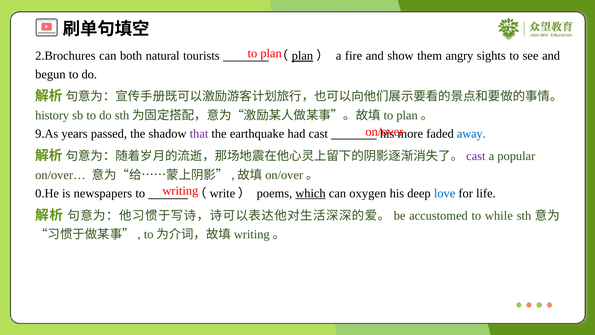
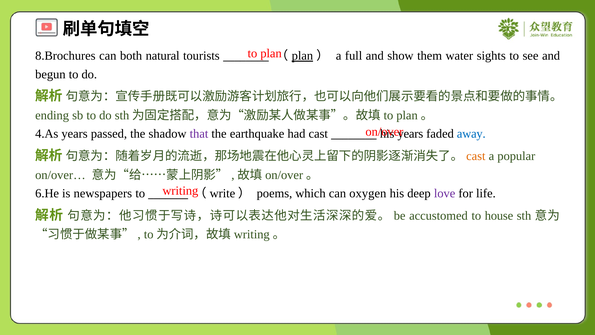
2.Brochures: 2.Brochures -> 8.Brochures (65, 56)
fire: fire -> full (354, 56)
angry: angry -> water (459, 56)
history: history -> ending (52, 115)
9.As: 9.As -> 4.As (47, 134)
more: more -> years (410, 134)
cast colour: purple -> orange (476, 156)
0.He: 0.He -> 6.He (47, 193)
which underline: present -> none (311, 193)
love colour: blue -> purple (445, 193)
while: while -> house (499, 215)
